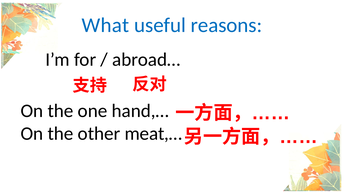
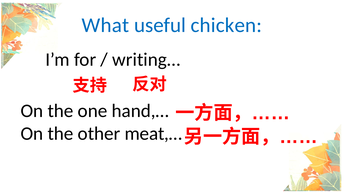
reasons: reasons -> chicken (226, 25)
abroad…: abroad… -> writing… (146, 60)
